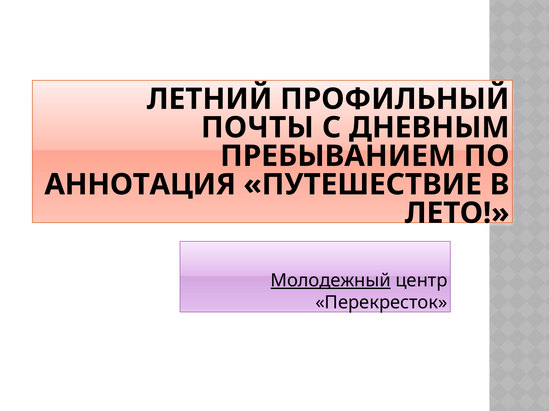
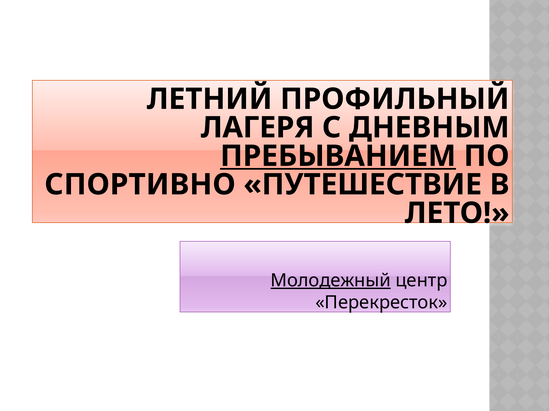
ПОЧТЫ: ПОЧТЫ -> ЛАГЕРЯ (258, 128)
ПРЕБЫВАНИЕМ underline: none -> present (338, 156)
АННОТАЦИЯ: АННОТАЦИЯ -> СПОРТИВНО (140, 185)
